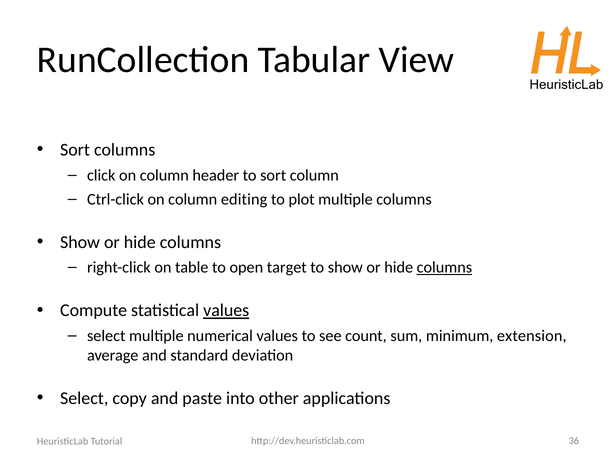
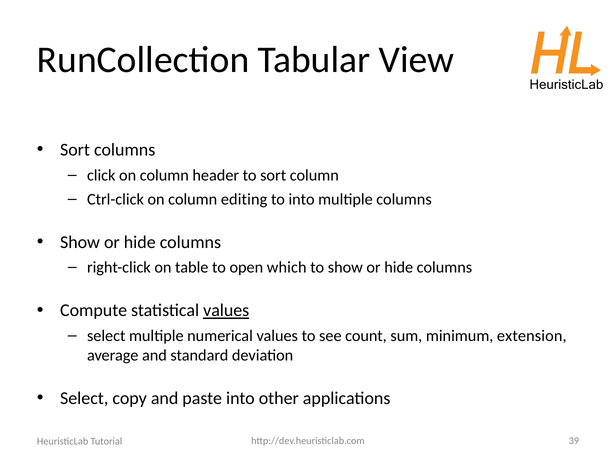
to plot: plot -> into (302, 199)
target: target -> which (287, 268)
columns underline: present -> none (444, 268)
36: 36 -> 39 (574, 441)
